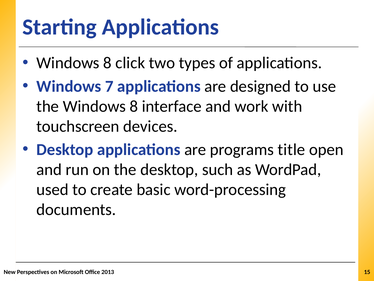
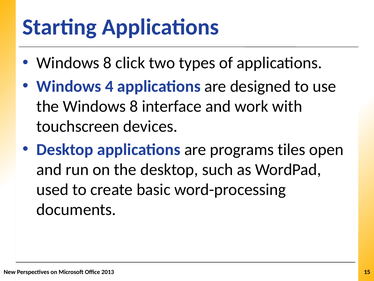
7: 7 -> 4 (109, 86)
title: title -> tiles (292, 149)
